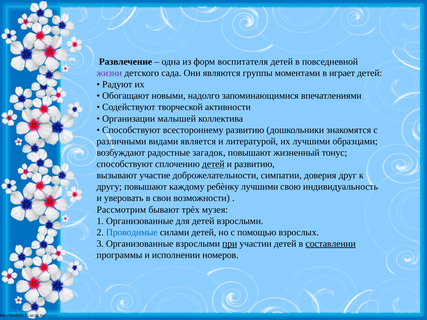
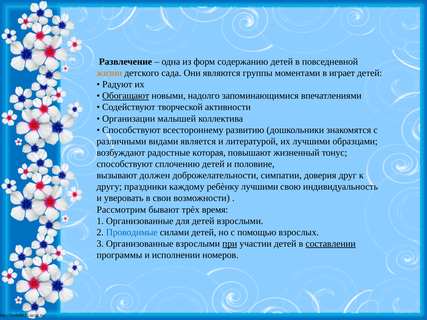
воспитателя: воспитателя -> содержанию (243, 62)
жизни colour: purple -> orange (109, 73)
Обогащают underline: none -> present (126, 96)
загадок: загадок -> которая (209, 153)
детей underline: present -> none (213, 164)
и развитию: развитию -> половине (254, 164)
участие: участие -> должен (155, 176)
другу повышают: повышают -> праздники (146, 187)
музея: музея -> время (215, 210)
